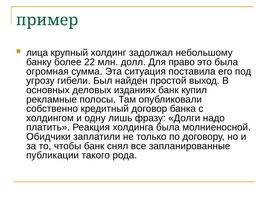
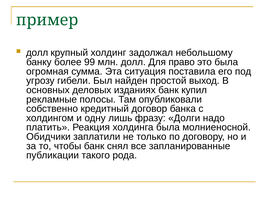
лица: лица -> долл (37, 53)
22: 22 -> 99 (90, 62)
